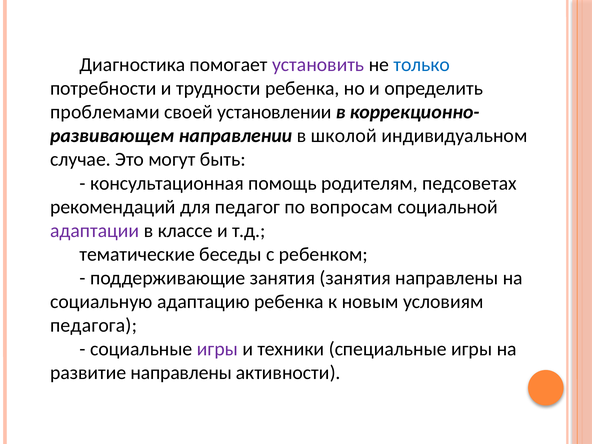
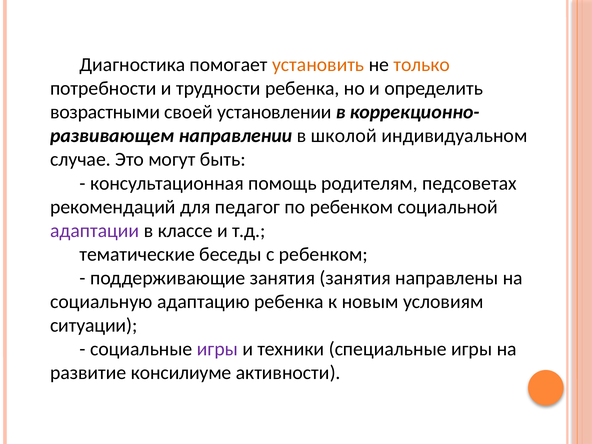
установить colour: purple -> orange (318, 65)
только colour: blue -> orange (422, 65)
проблемами: проблемами -> возрастными (105, 112)
по вопросам: вопросам -> ребенком (351, 207)
педагога: педагога -> ситуации (94, 325)
развитие направлены: направлены -> консилиуме (181, 373)
